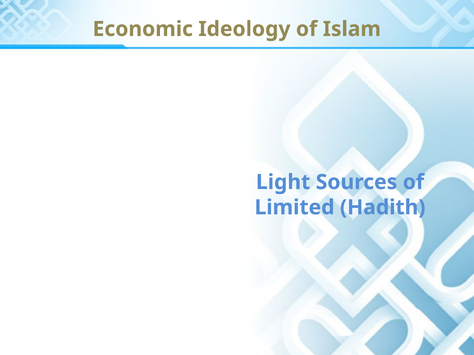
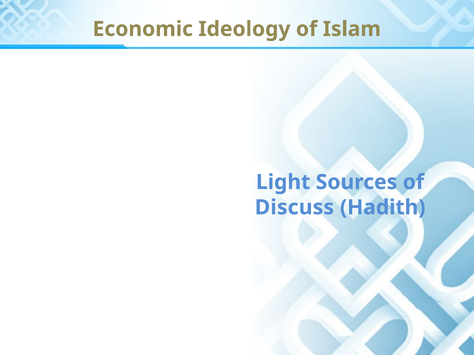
Limited: Limited -> Discuss (294, 208)
